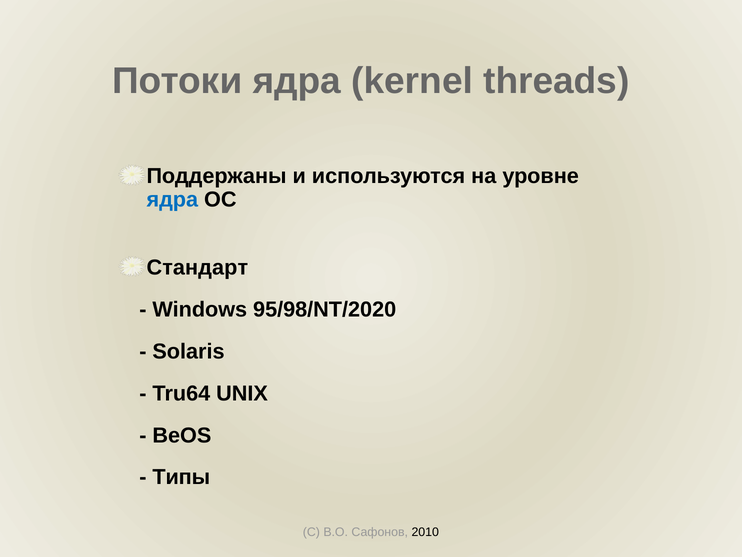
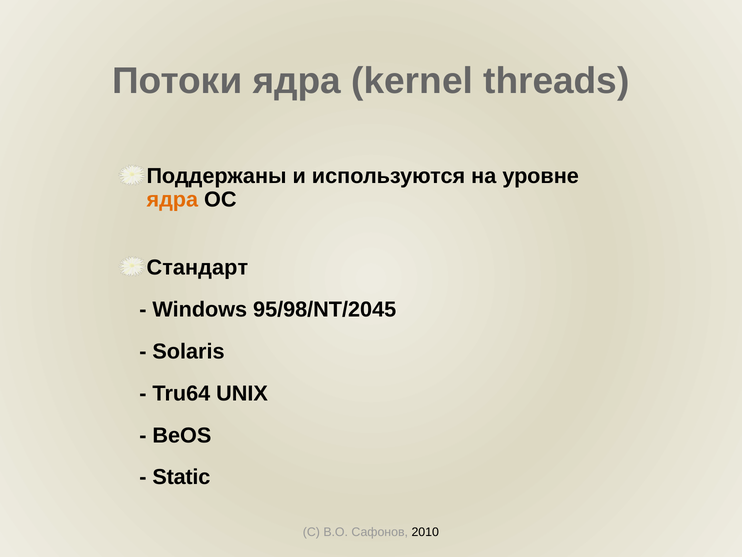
ядра colour: blue -> orange (172, 199)
95/98/NT/2020: 95/98/NT/2020 -> 95/98/NT/2045 (325, 309)
Типы: Типы -> Static (181, 477)
